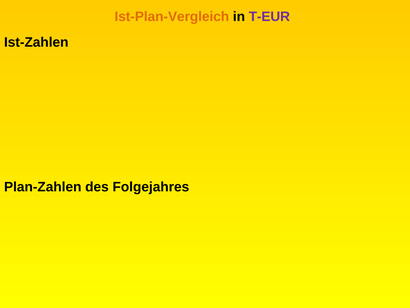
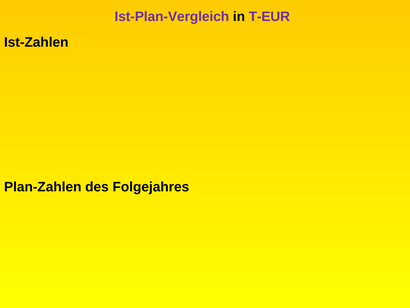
Ist-Plan-Vergleich colour: orange -> purple (172, 16)
